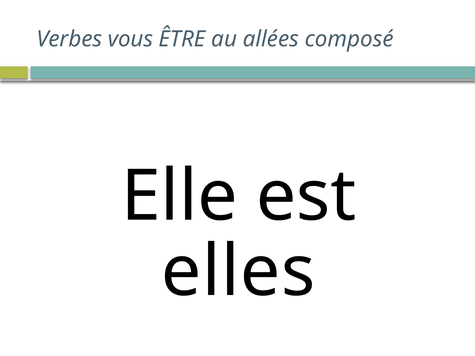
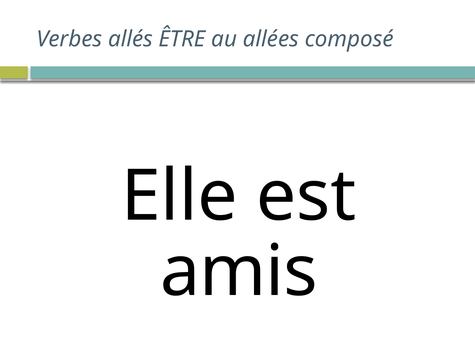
vous: vous -> allés (130, 39)
elles: elles -> amis (239, 272)
